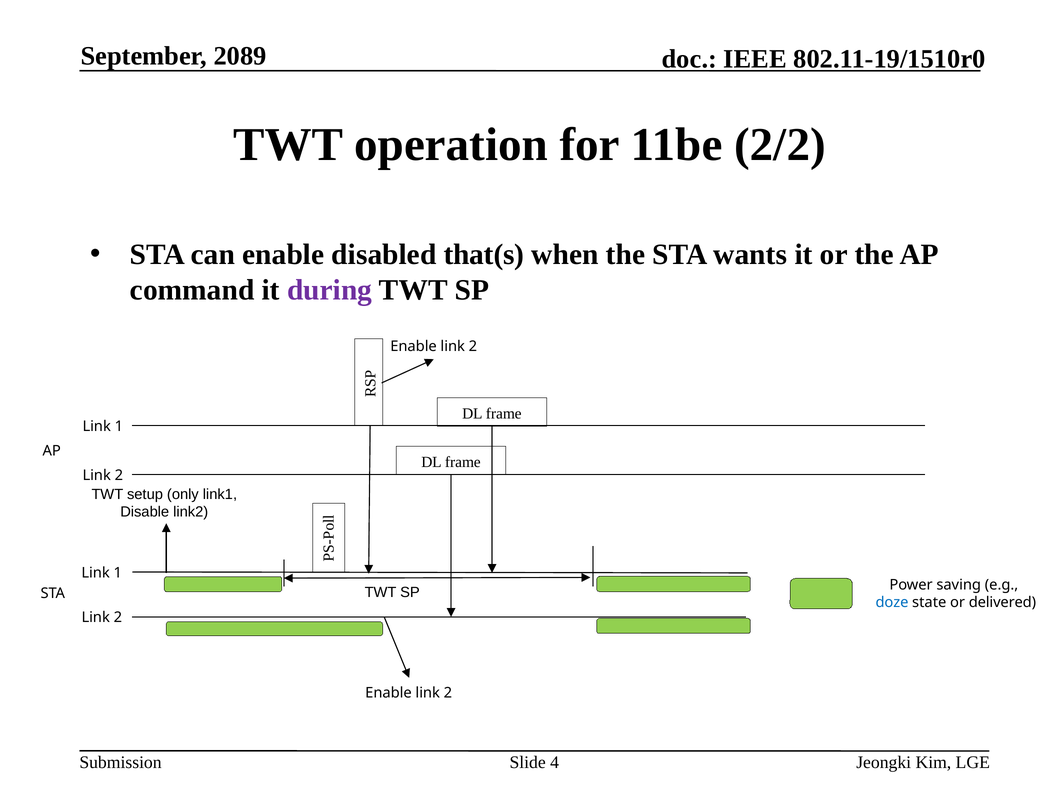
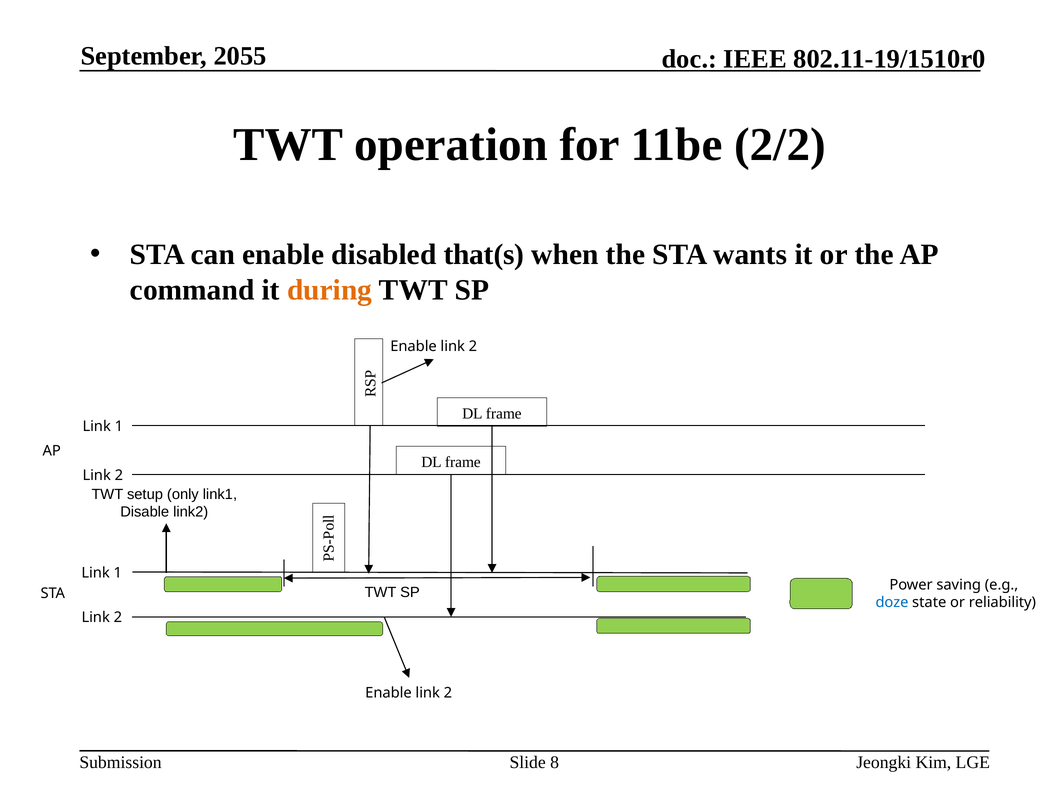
2089: 2089 -> 2055 (240, 56)
during colour: purple -> orange (330, 290)
delivered: delivered -> reliability (1002, 603)
4: 4 -> 8 (555, 762)
